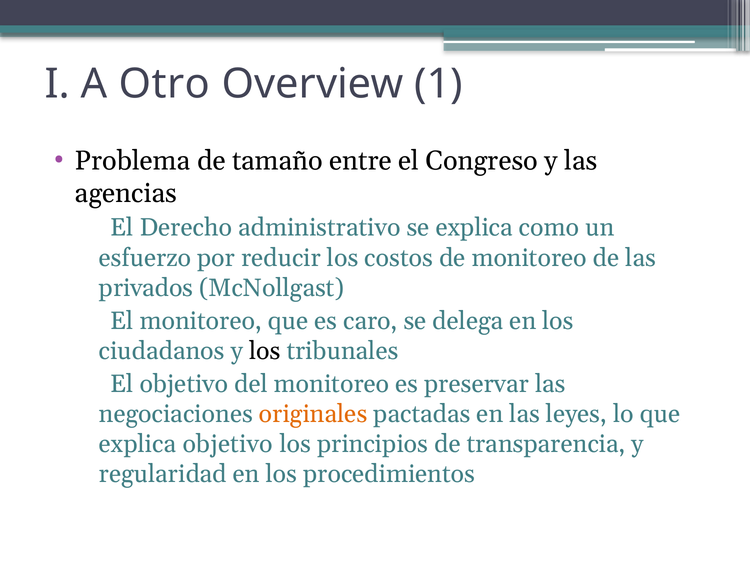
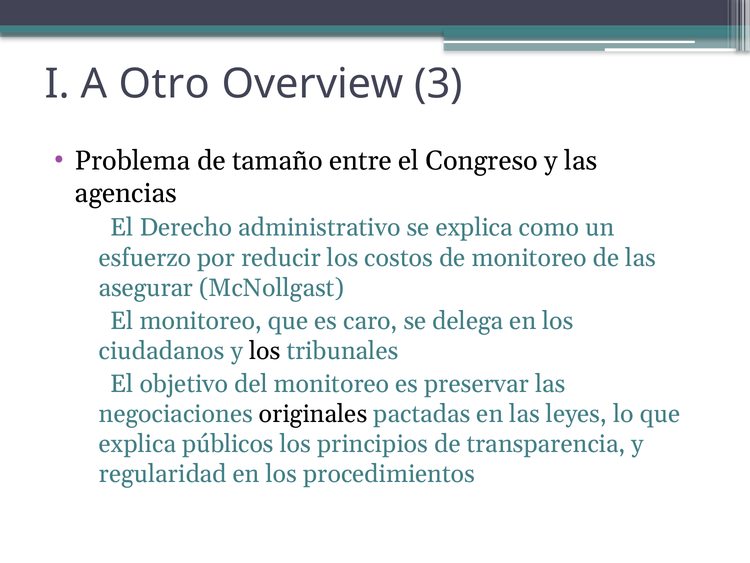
1: 1 -> 3 (438, 84)
privados: privados -> asegurar (146, 288)
originales colour: orange -> black (313, 414)
explica objetivo: objetivo -> públicos (228, 444)
